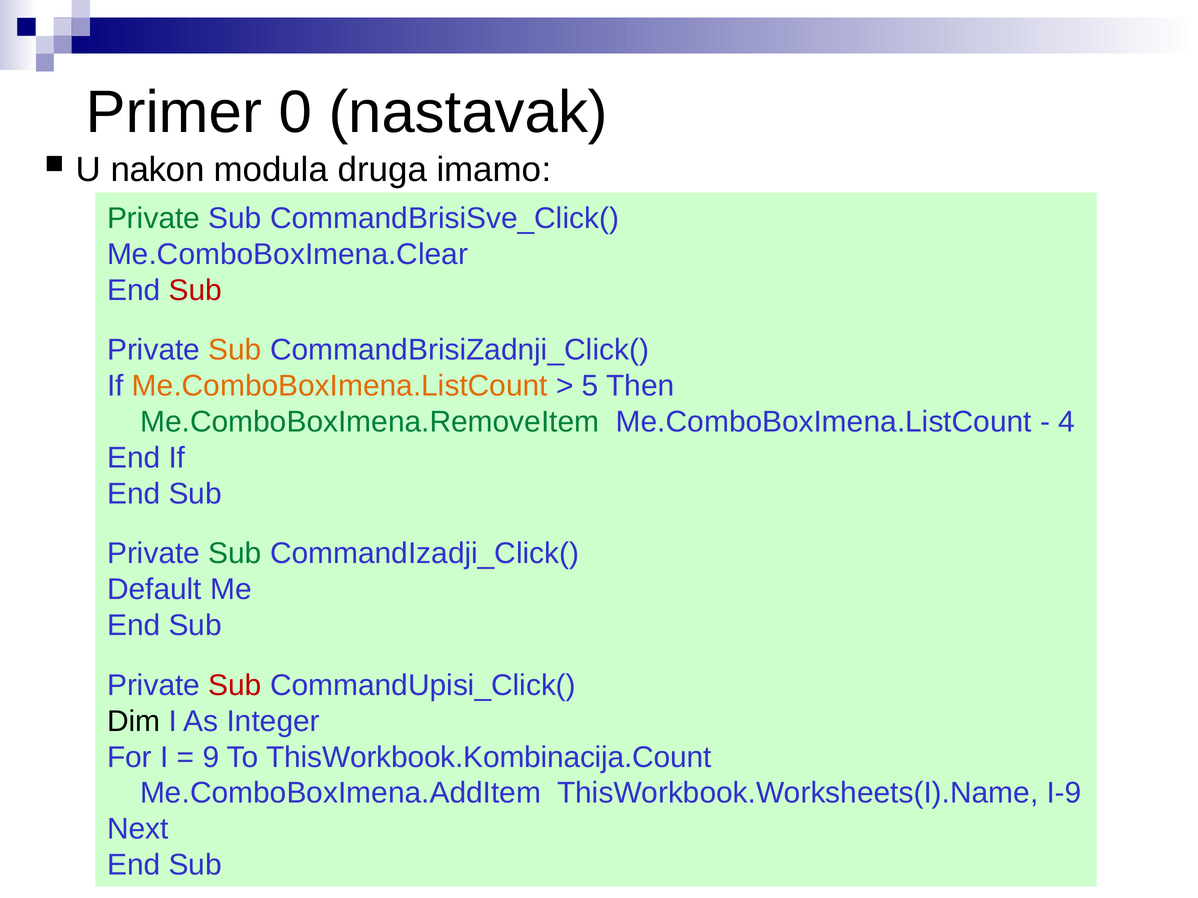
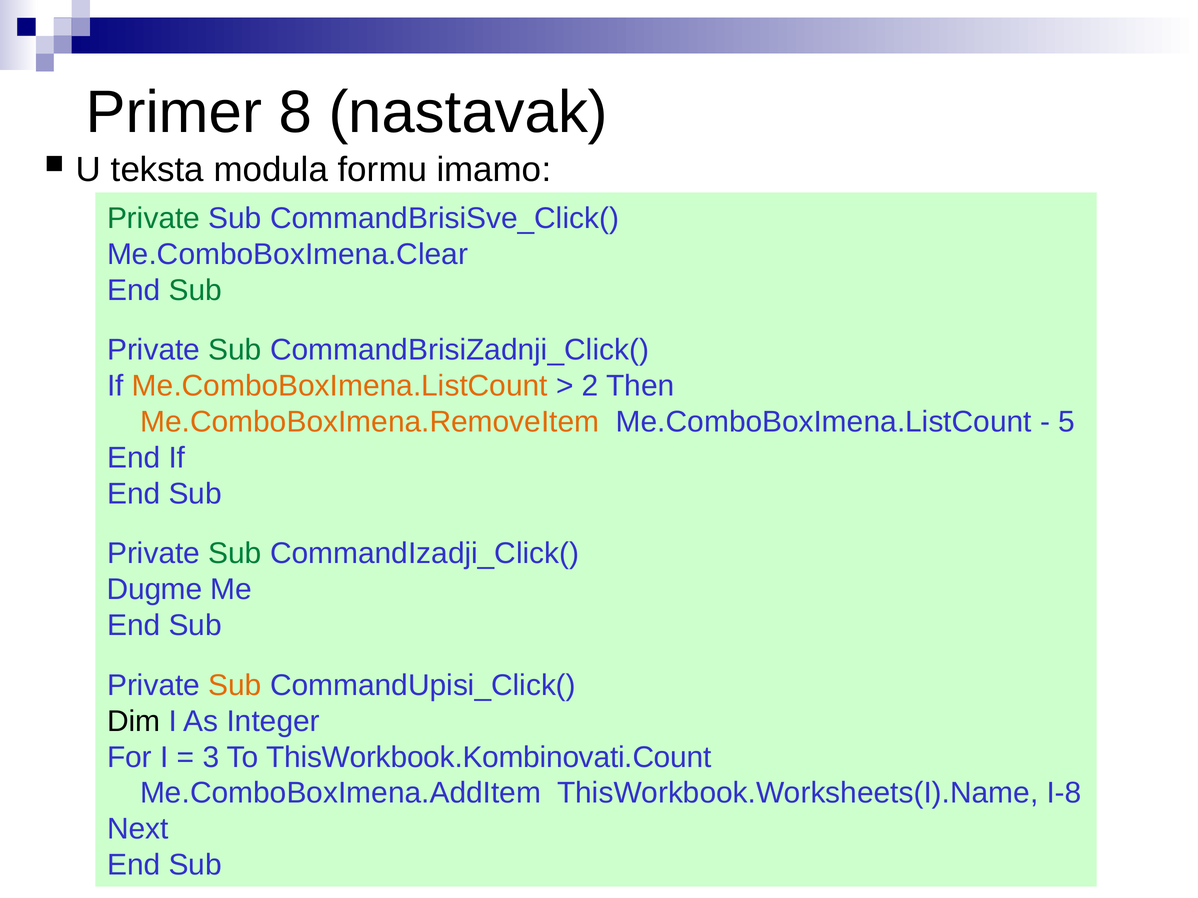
0: 0 -> 8 (295, 113)
nakon: nakon -> teksta (157, 170)
druga: druga -> formu (382, 170)
Sub colour: red -> green (195, 290)
Sub colour: orange -> green (235, 350)
5: 5 -> 2 (590, 386)
Me.ComboBoxImena.RemoveItem colour: green -> orange (370, 422)
4: 4 -> 5 (1067, 422)
Default: Default -> Dugme (155, 590)
Sub colour: red -> orange (235, 686)
9: 9 -> 3 (211, 758)
ThisWorkbook.Kombinacija.Count: ThisWorkbook.Kombinacija.Count -> ThisWorkbook.Kombinovati.Count (489, 758)
I-9: I-9 -> I-8 (1064, 793)
